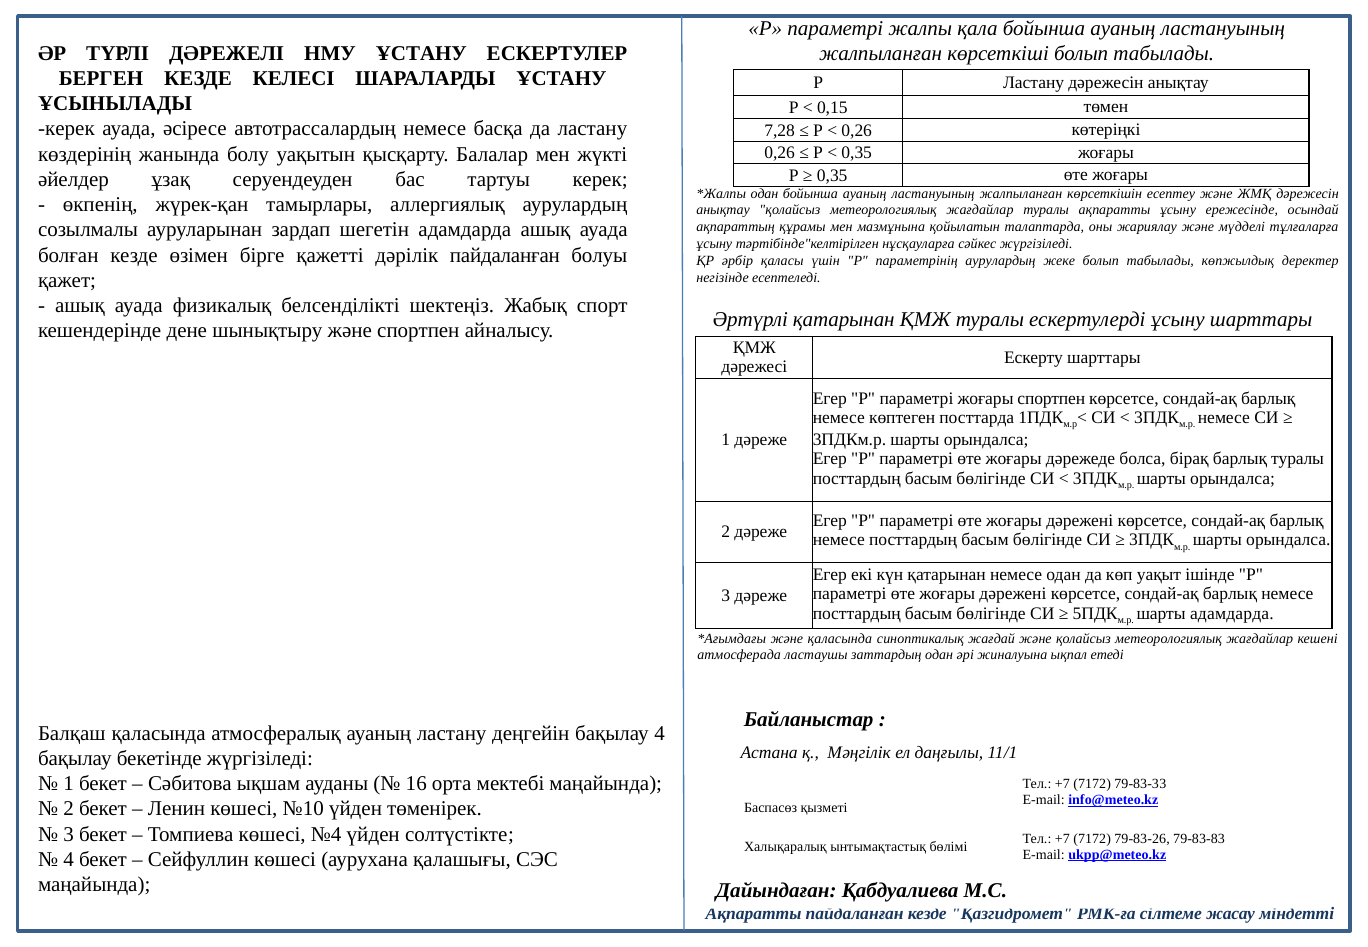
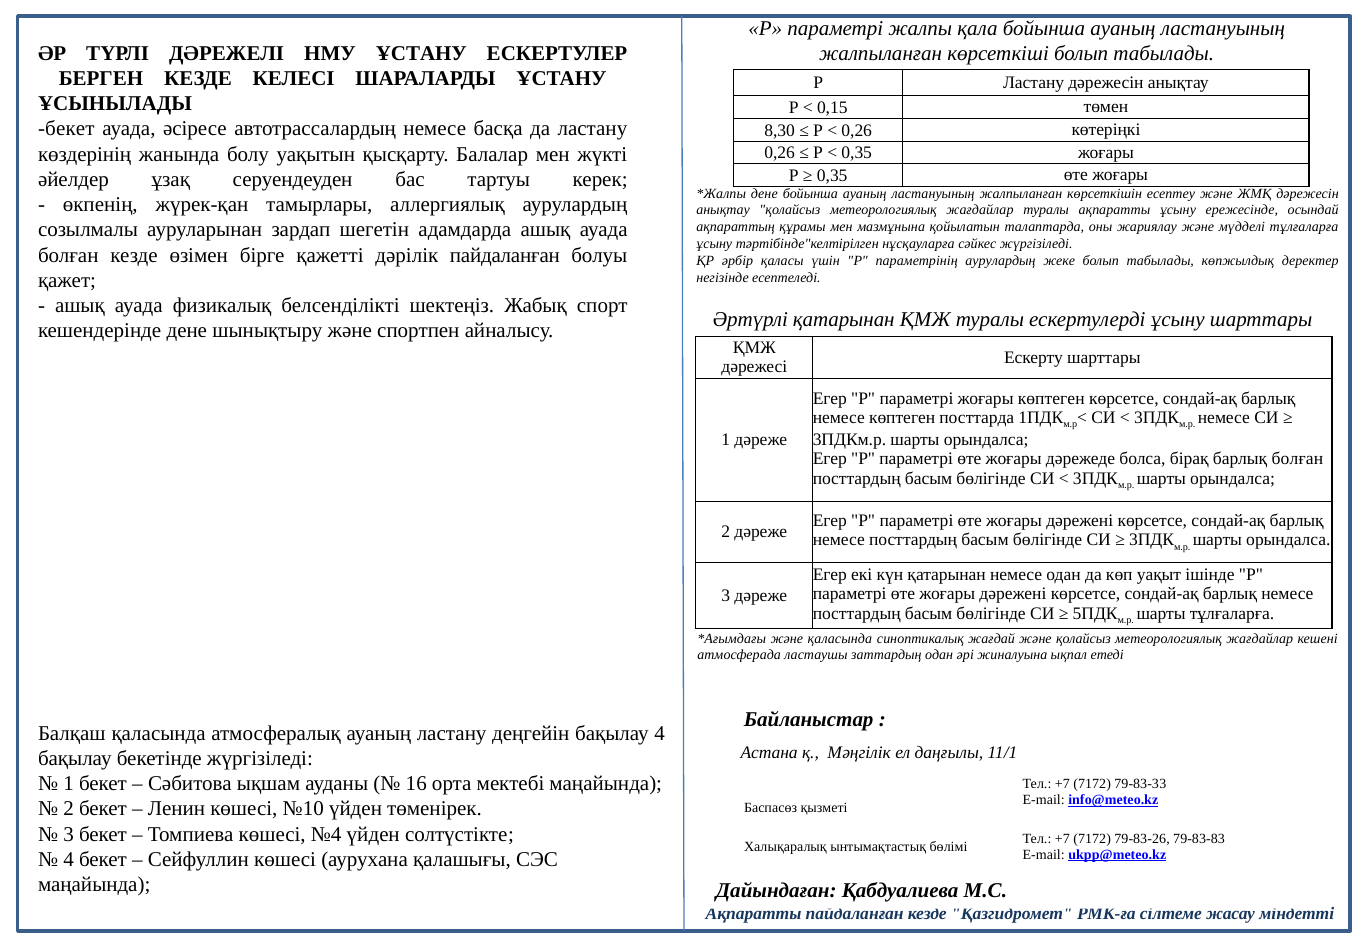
керек: керек -> бекет (66, 129)
7,28: 7,28 -> 8,30 (780, 130)
одан: одан -> дене (764, 193)
жоғары спортпен: спортпен -> көптеген (1051, 398)
барлық туралы: туралы -> болған (1297, 459)
шарты адамдарда: адамдарда -> тұлғаларға (1232, 614)
